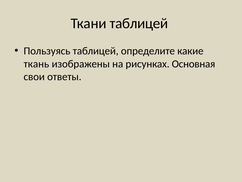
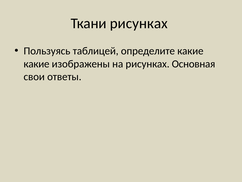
Ткани таблицей: таблицей -> рисунках (139, 23)
ткань: ткань -> какие (36, 64)
